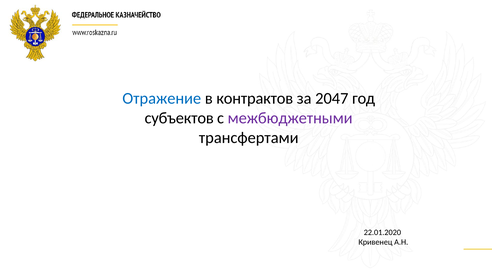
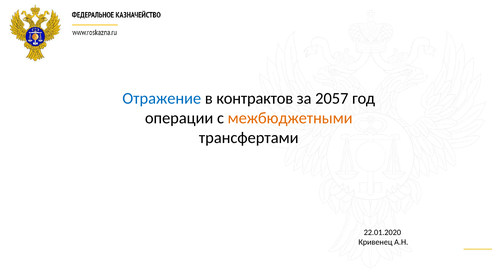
2047: 2047 -> 2057 (332, 98)
субъектов: субъектов -> операции (179, 118)
межбюджетными colour: purple -> orange (290, 118)
